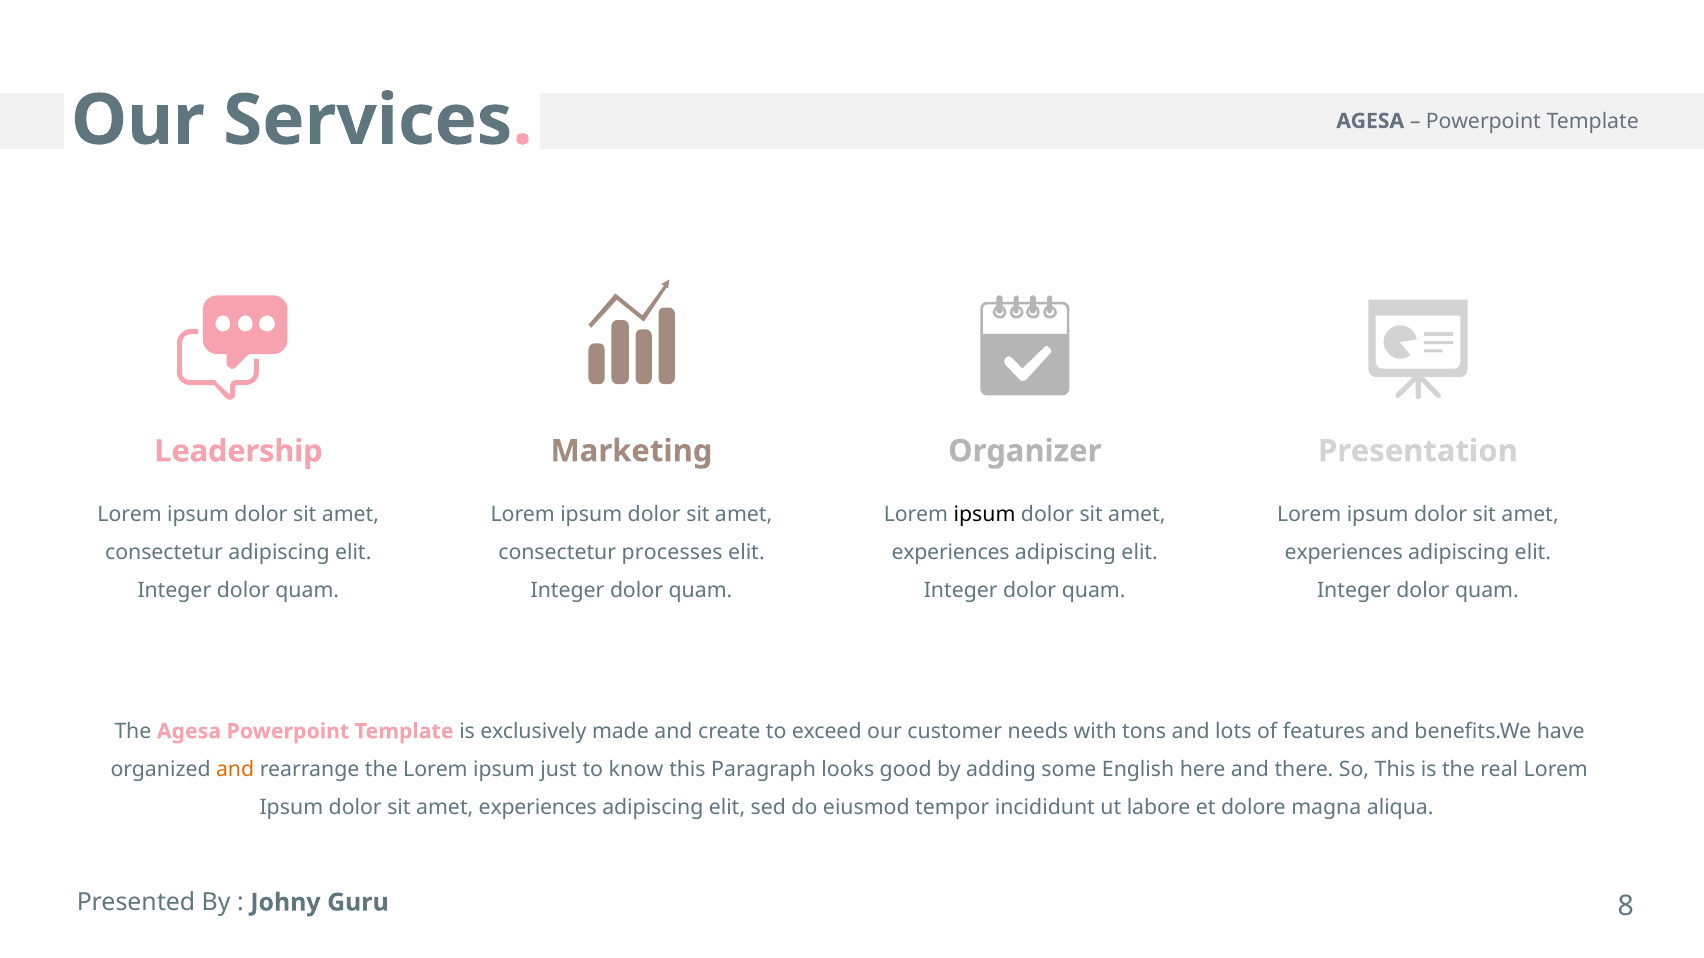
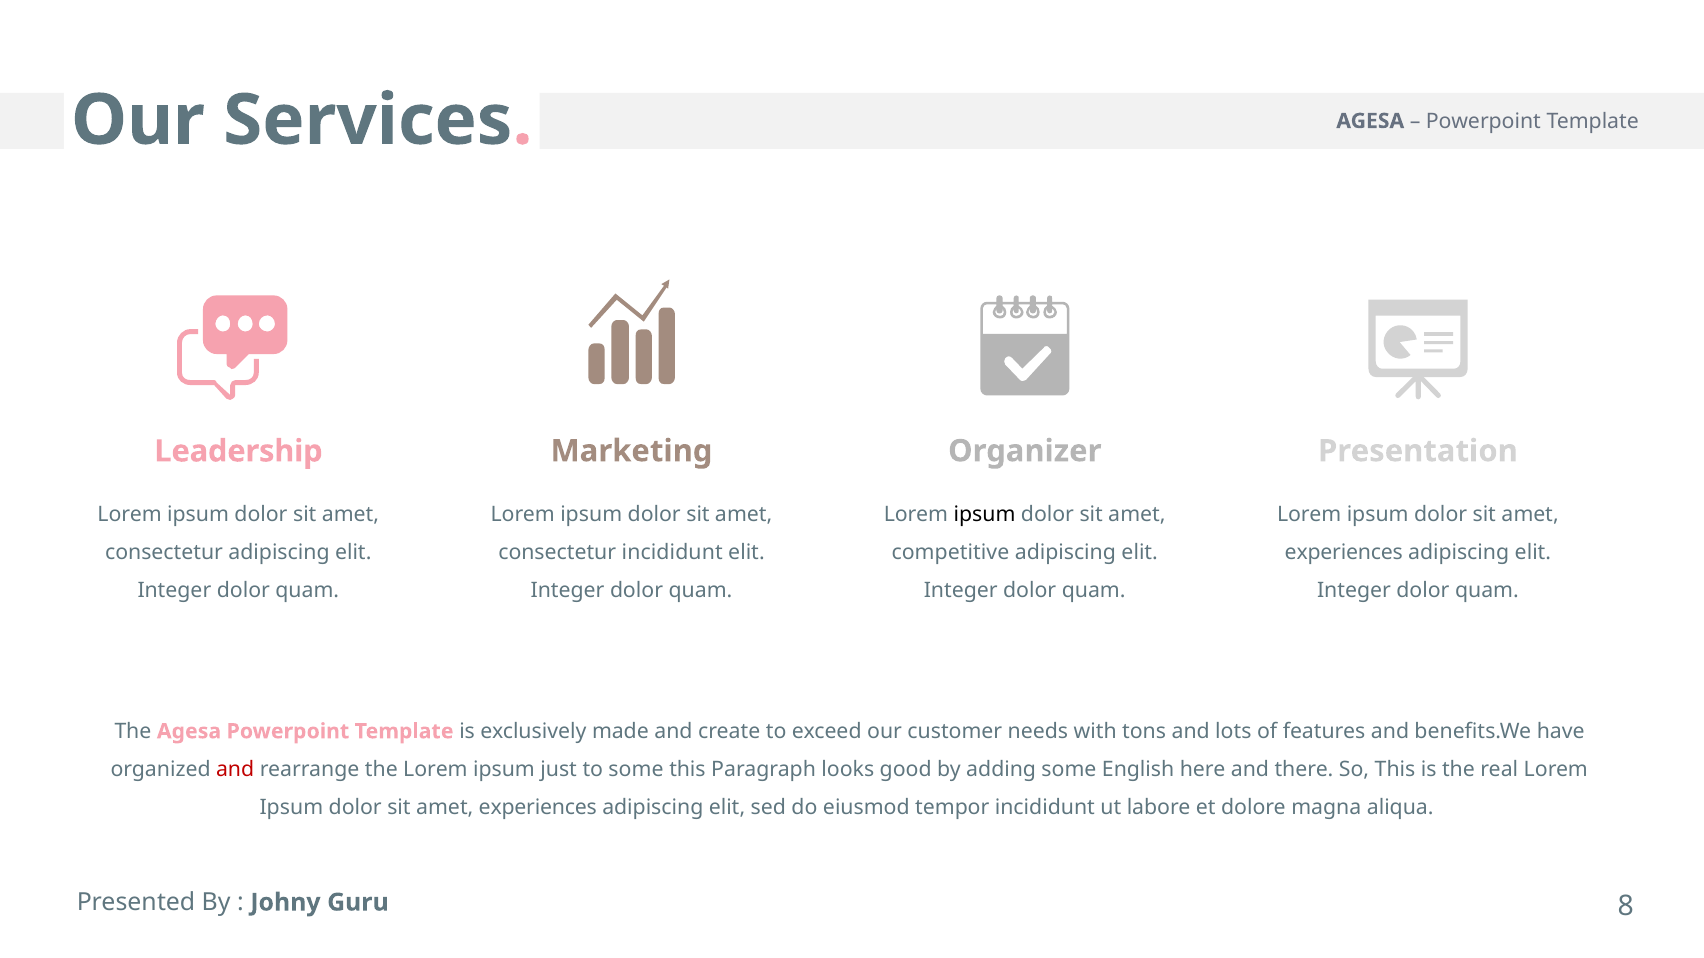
consectetur processes: processes -> incididunt (672, 553)
experiences: experiences -> competitive (950, 553)
and colour: orange -> red (235, 770)
to know: know -> some (636, 770)
